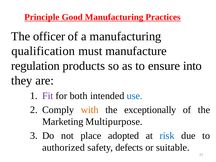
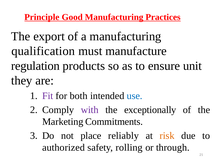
officer: officer -> export (49, 36)
into: into -> unit (192, 66)
with colour: orange -> purple (90, 110)
Multipurpose: Multipurpose -> Commitments (114, 122)
adopted: adopted -> reliably (123, 136)
risk colour: blue -> orange (167, 136)
defects: defects -> rolling (129, 148)
suitable: suitable -> through (173, 148)
